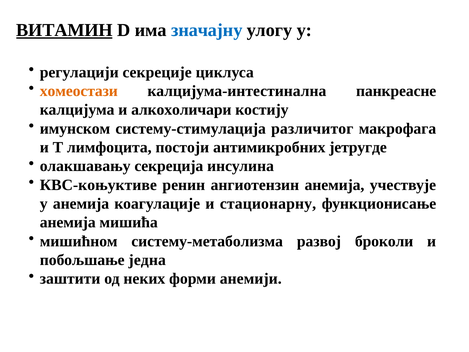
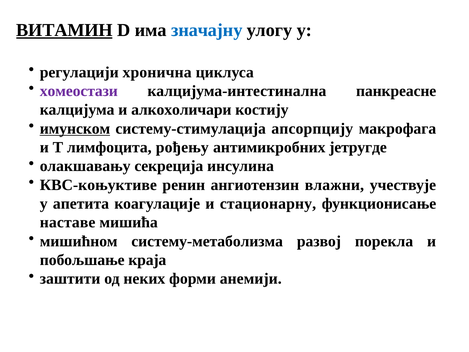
секреције: секреције -> хронична (157, 72)
хомеостази colour: orange -> purple (79, 91)
имунском underline: none -> present (75, 128)
различитог: различитог -> апсорпцију (312, 128)
постоји: постоји -> рођењу (182, 147)
ангиотензин анемија: анемија -> влажни (334, 185)
у анемија: анемија -> апетита (81, 204)
анемија: анемија -> наставе (68, 222)
броколи: броколи -> порекла (384, 241)
једна: једна -> краја (147, 260)
